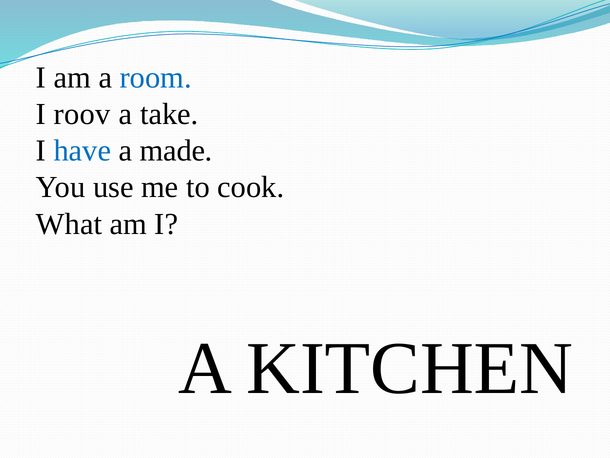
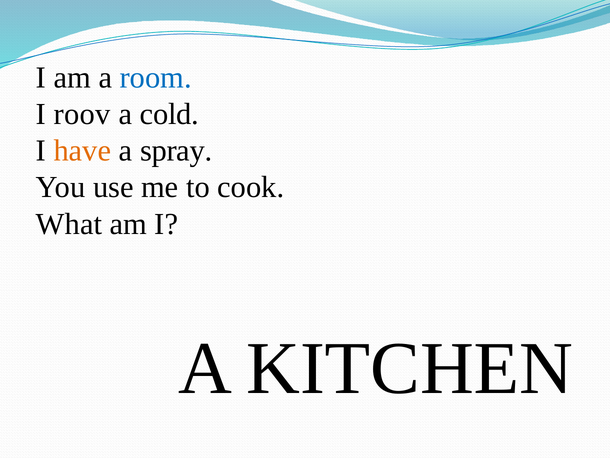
take: take -> cold (169, 114)
have colour: blue -> orange (82, 151)
made: made -> spray (176, 151)
